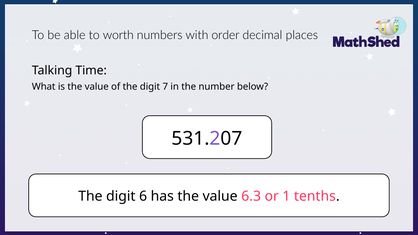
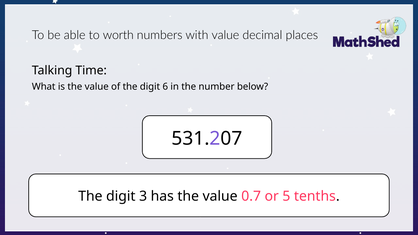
with order: order -> value (225, 35)
7: 7 -> 6 (165, 87)
6: 6 -> 3 (143, 196)
6.3: 6.3 -> 0.7 (251, 196)
1: 1 -> 5 (286, 196)
